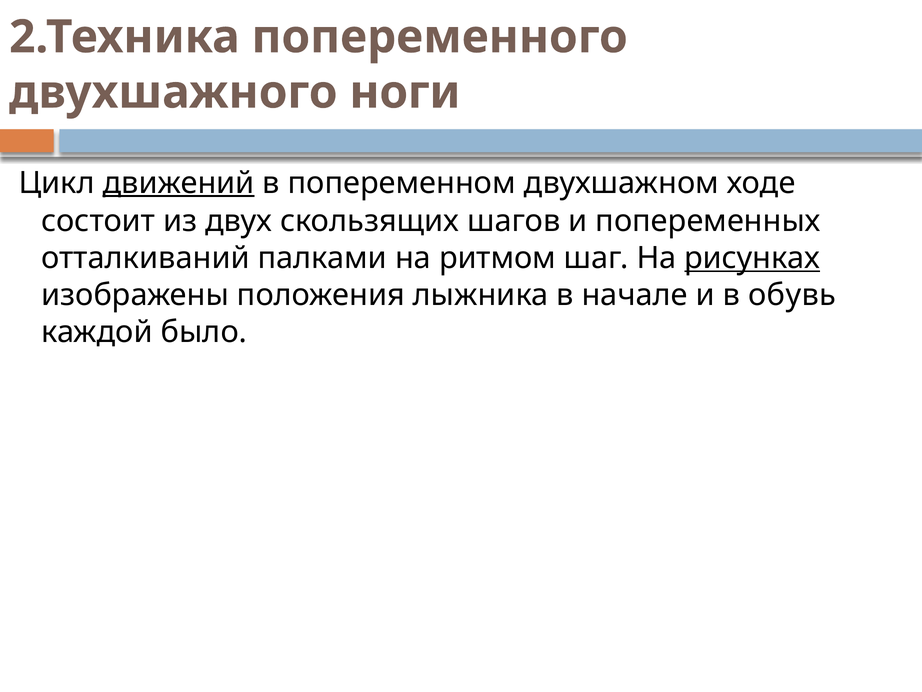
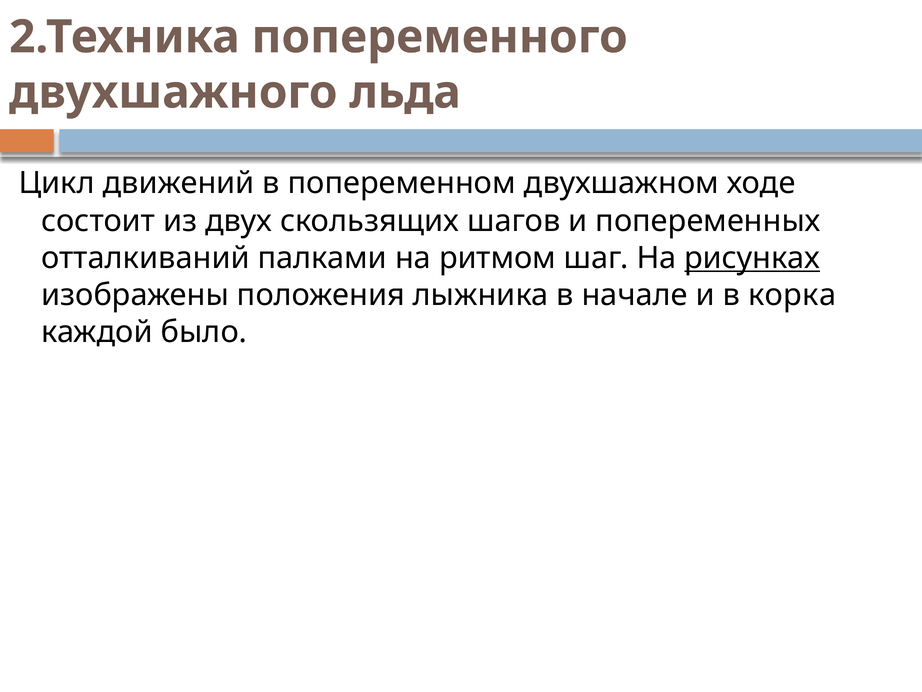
ноги: ноги -> льда (405, 92)
движений underline: present -> none (179, 183)
обувь: обувь -> корка (792, 295)
